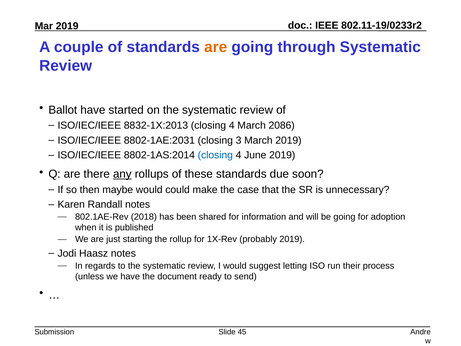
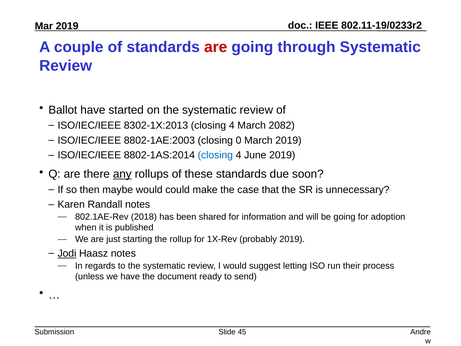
are colour: orange -> red (216, 47)
8832-1X:2013: 8832-1X:2013 -> 8302-1X:2013 (156, 125)
2086: 2086 -> 2082 (282, 125)
8802-1AE:2031: 8802-1AE:2031 -> 8802-1AE:2003 (159, 140)
3: 3 -> 0 (239, 140)
Jodi underline: none -> present (67, 253)
